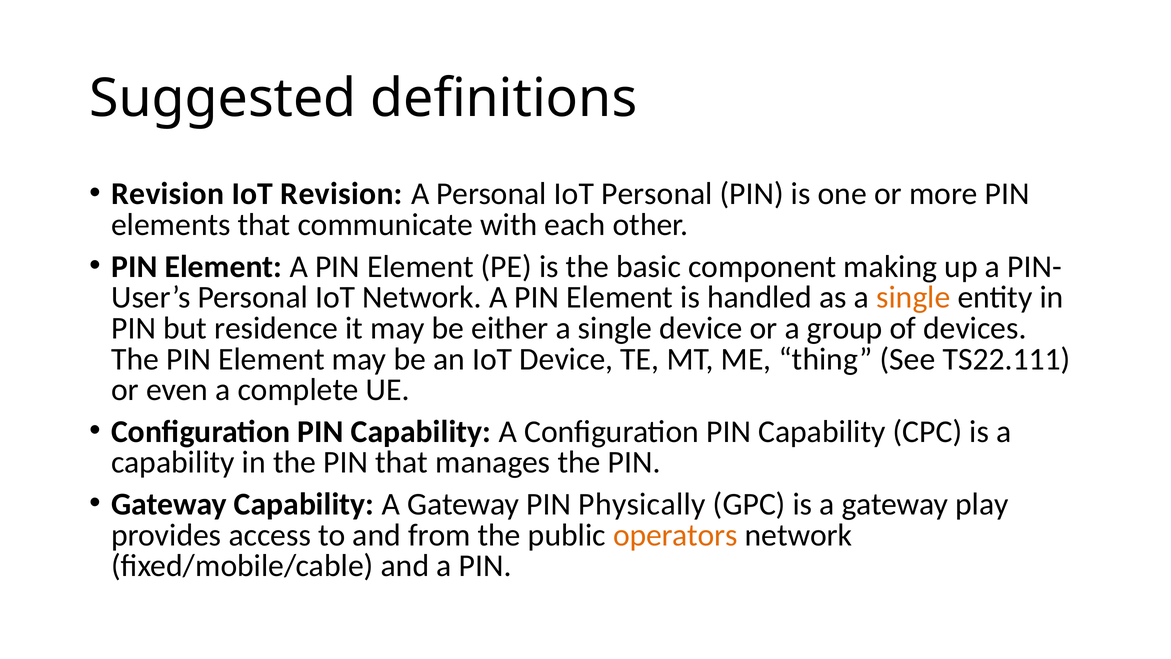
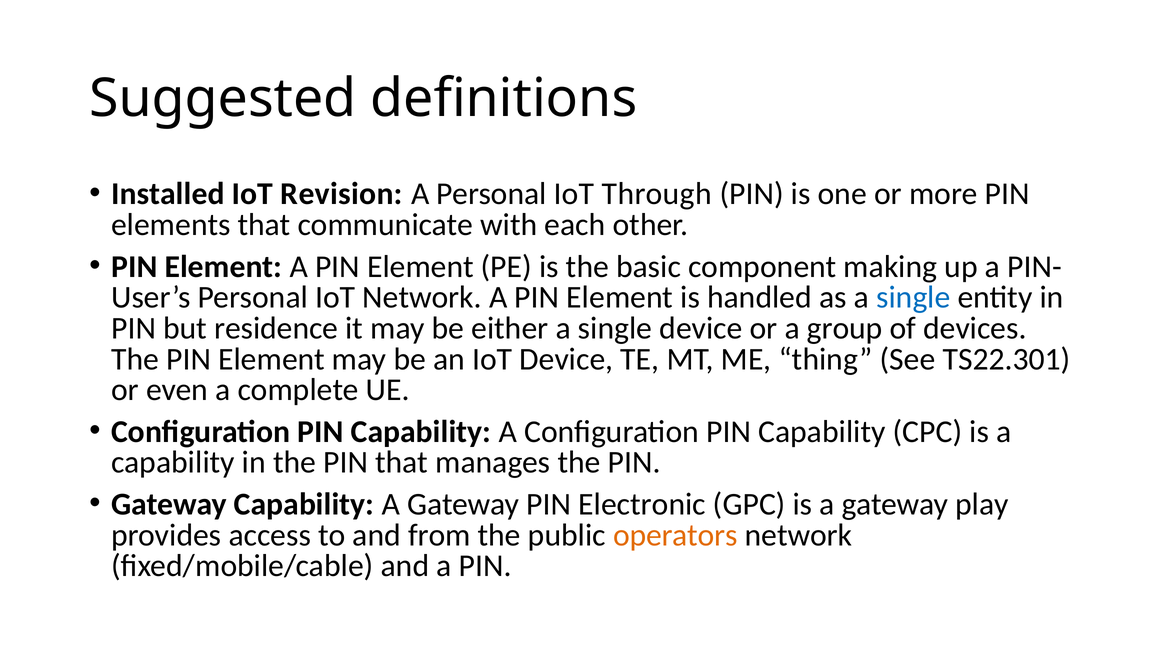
Revision: Revision -> Installed (168, 194)
IoT Personal: Personal -> Through (657, 194)
single colour: orange -> blue (913, 297)
TS22.111: TS22.111 -> TS22.301 (1006, 359)
Physically: Physically -> Electronic (642, 504)
